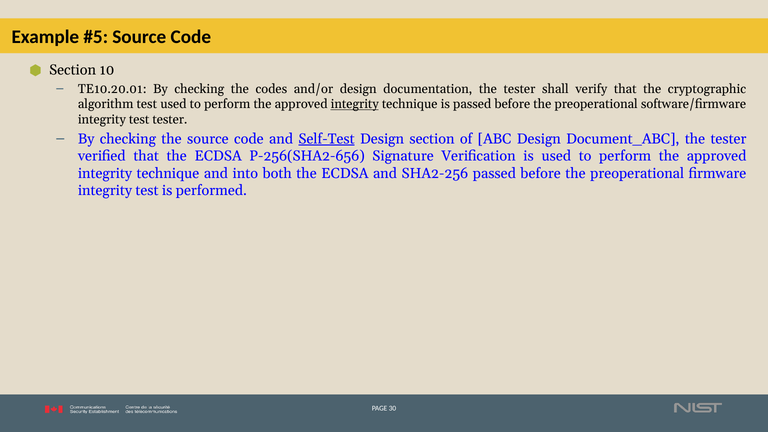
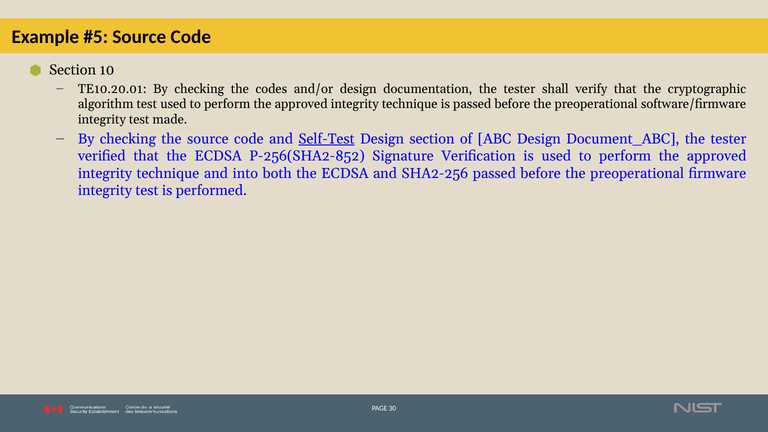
integrity underline: present -> none (355, 104)
test tester: tester -> made (170, 120)
P-256(SHA2-656: P-256(SHA2-656 -> P-256(SHA2-852 (307, 156)
